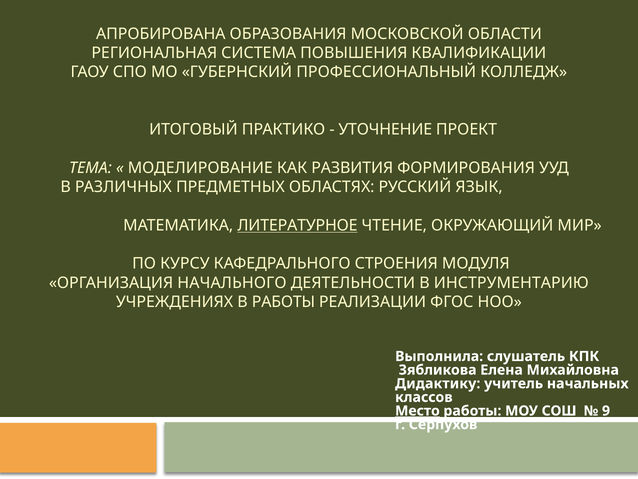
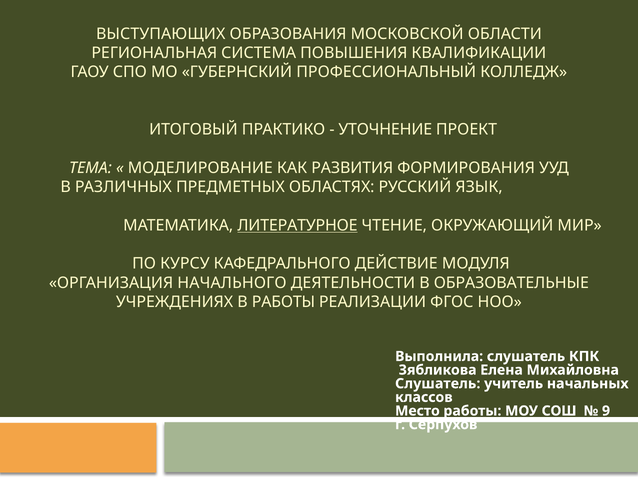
АПРОБИРОВАНА: АПРОБИРОВАНА -> ВЫСТУПАЮЩИХ (161, 34)
СТРОЕНИЯ: СТРОЕНИЯ -> ДЕЙСТВИЕ (396, 263)
ИНСТРУМЕНТАРИЮ: ИНСТРУМЕНТАРИЮ -> ОБРАЗОВАТЕЛЬНЫЕ (511, 283)
Дидактику: Дидактику -> Слушатель (438, 383)
Место underline: present -> none (417, 410)
